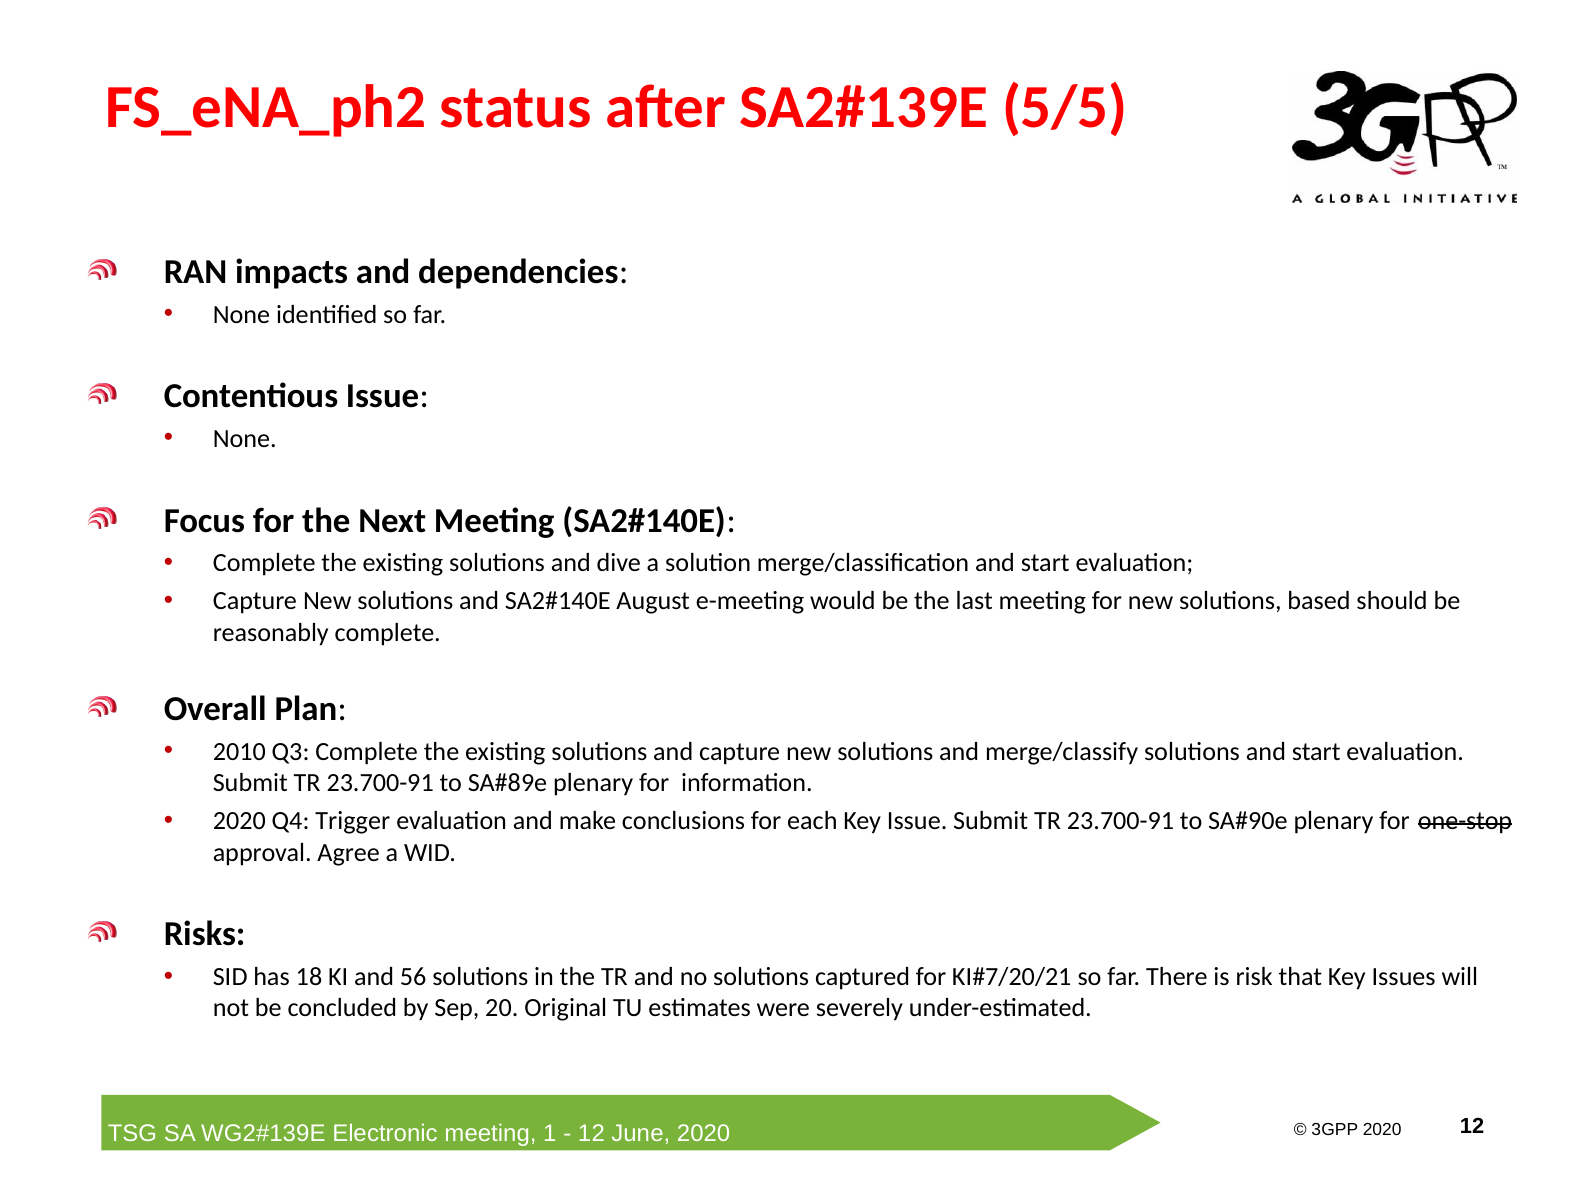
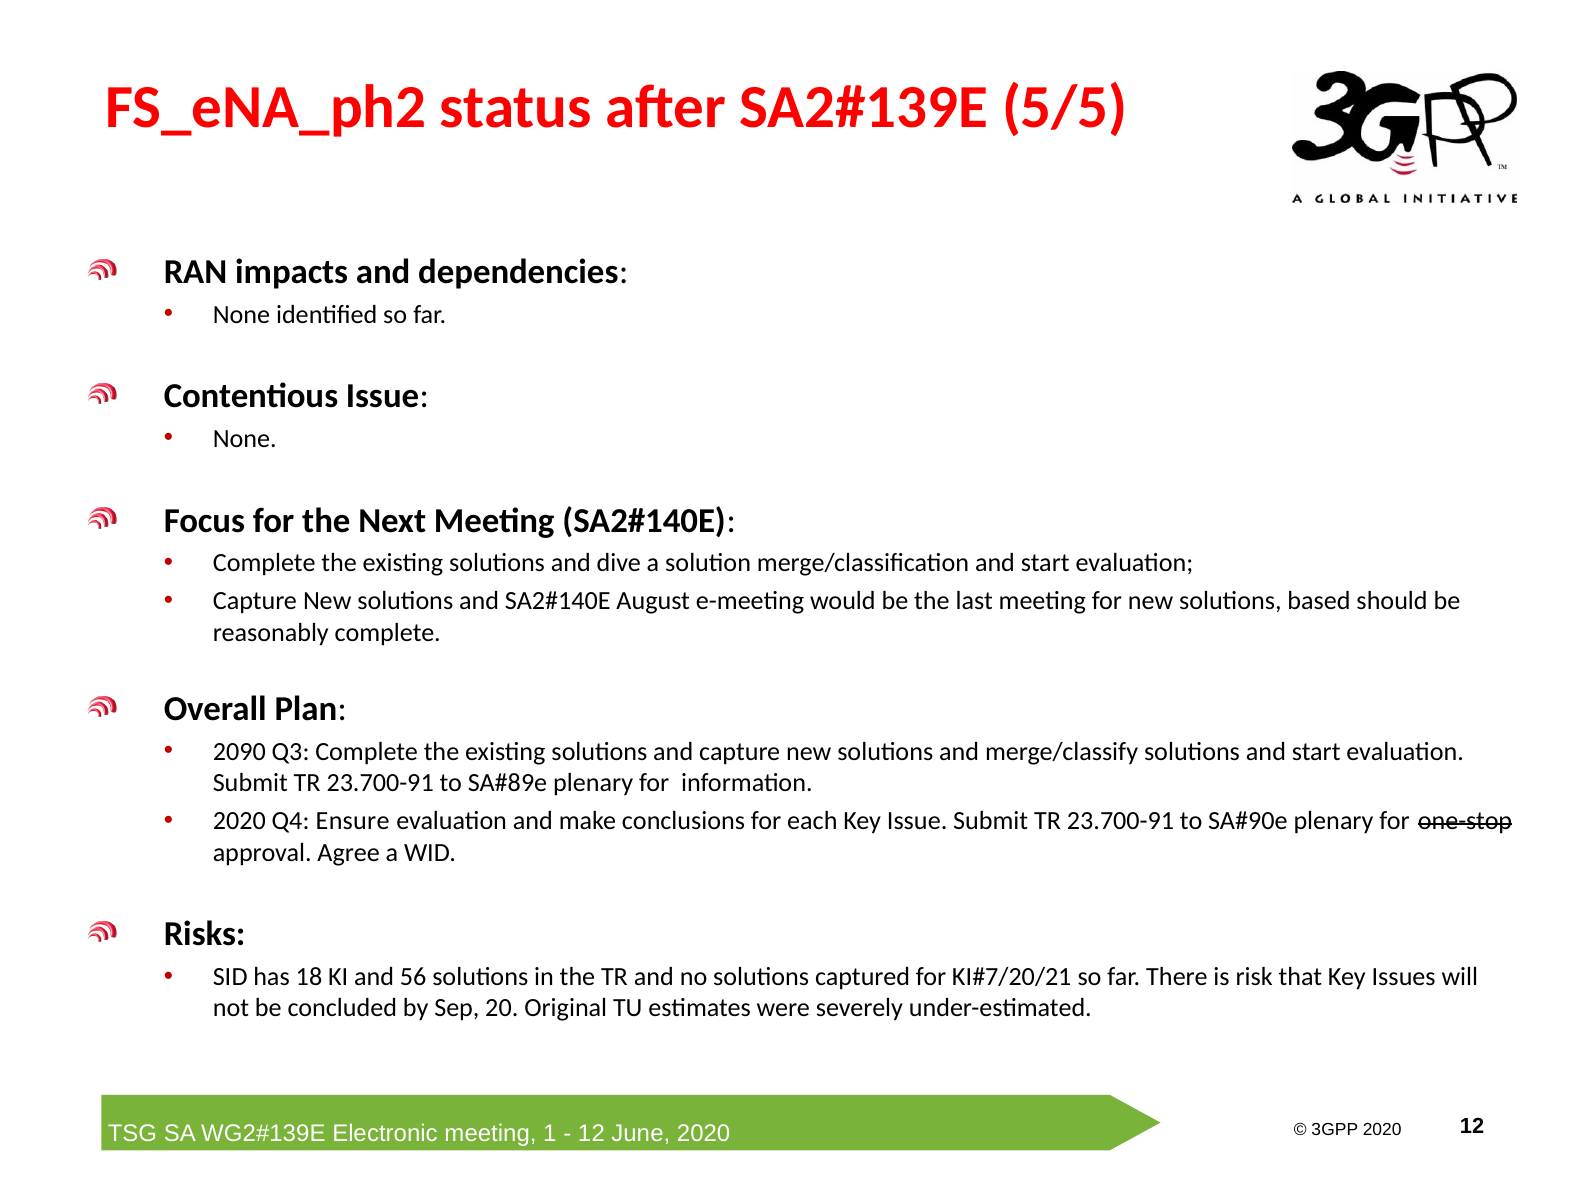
2010: 2010 -> 2090 (239, 751)
Trigger: Trigger -> Ensure (353, 821)
